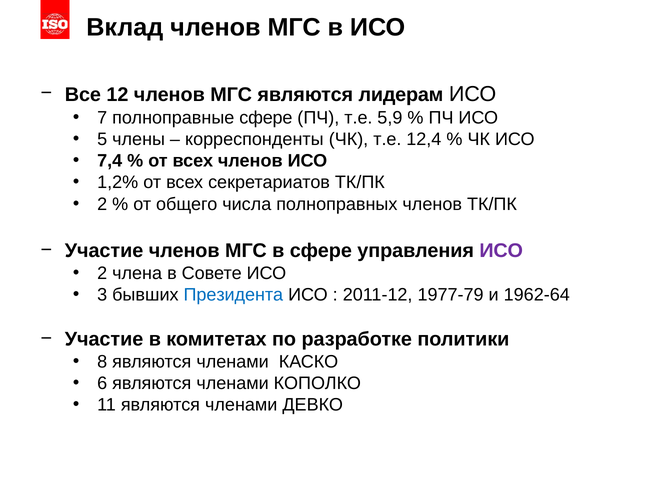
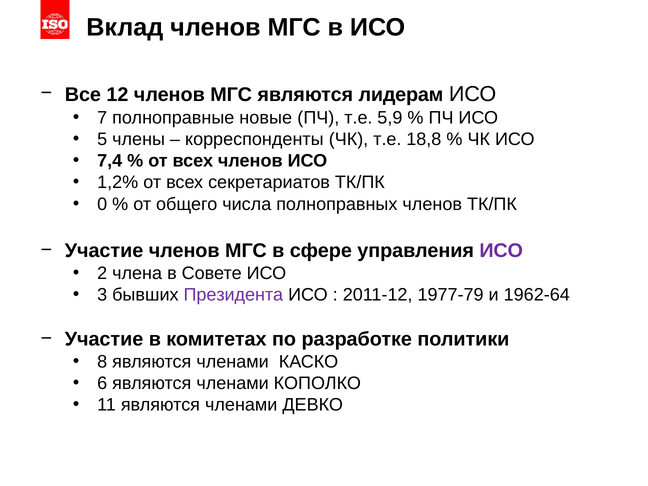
полноправные сфере: сфере -> новые (266, 118)
12,4: 12,4 -> 18,8 (424, 139)
2: 2 -> 0 (102, 204)
Президента colour: blue -> purple (233, 295)
